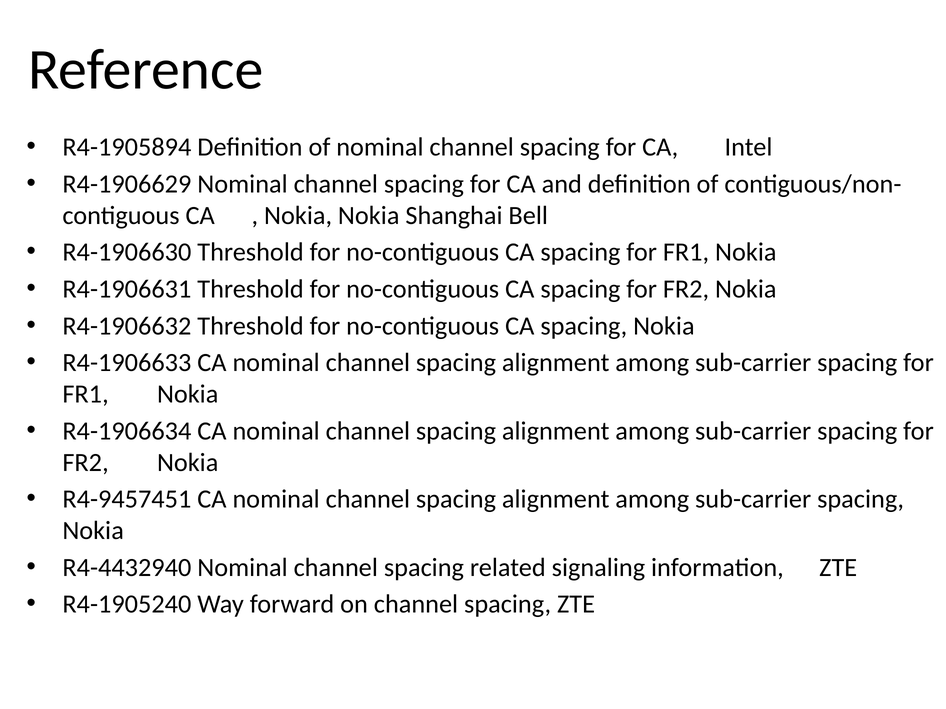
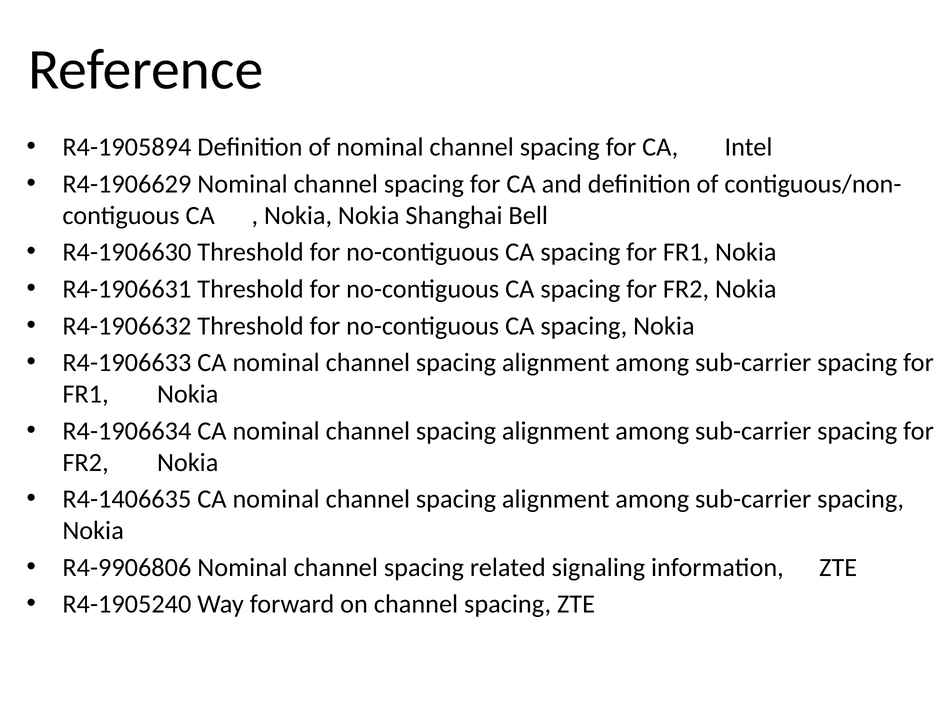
R4-9457451: R4-9457451 -> R4-1406635 (127, 500)
R4-4432940: R4-4432940 -> R4-9906806 (127, 568)
